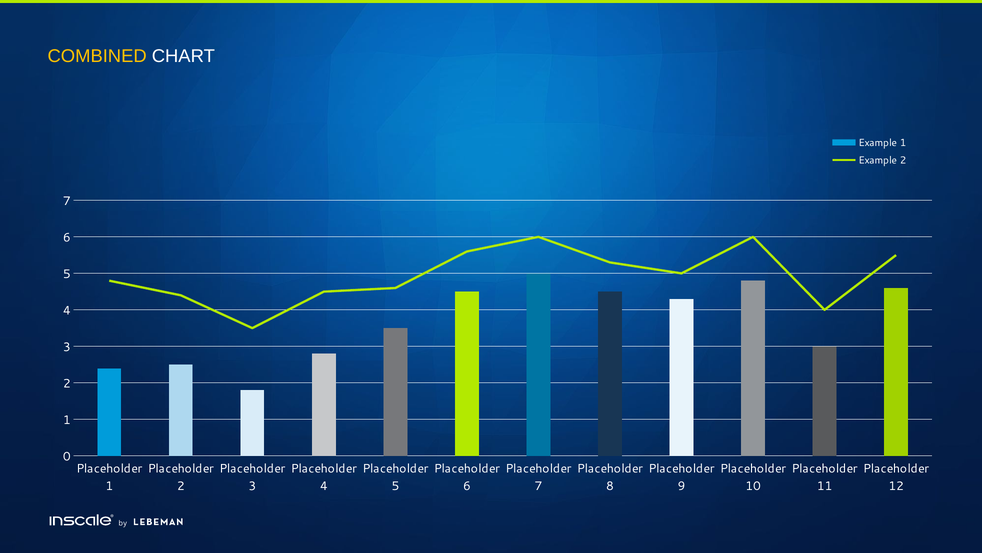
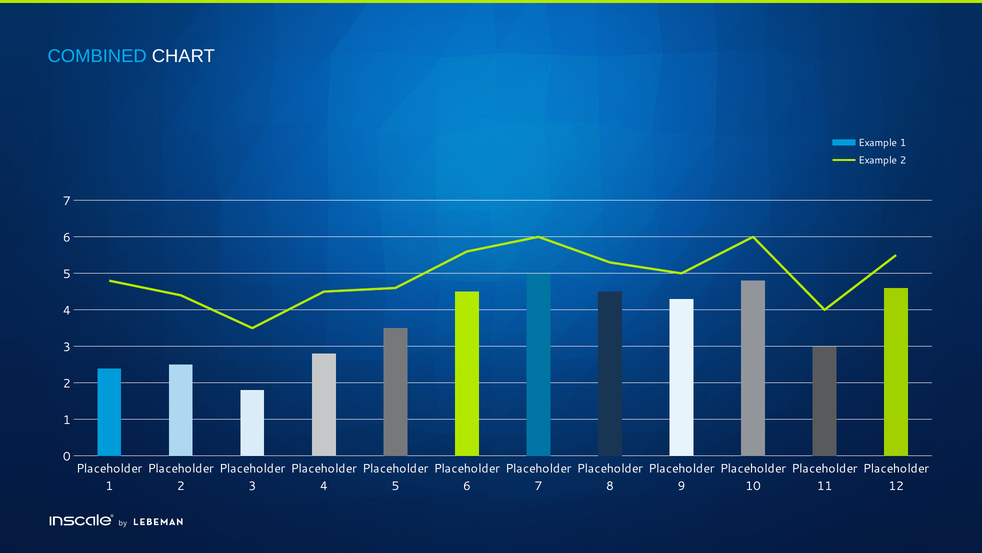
COMBINED colour: yellow -> light blue (97, 56)
